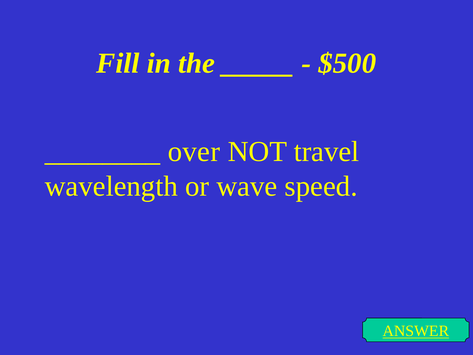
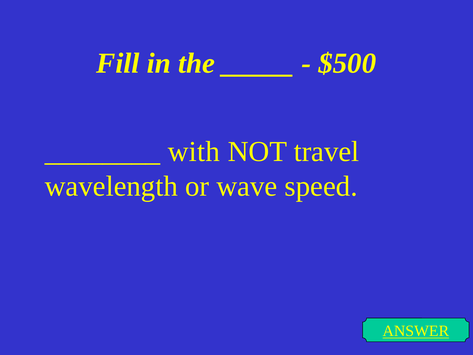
over: over -> with (194, 152)
